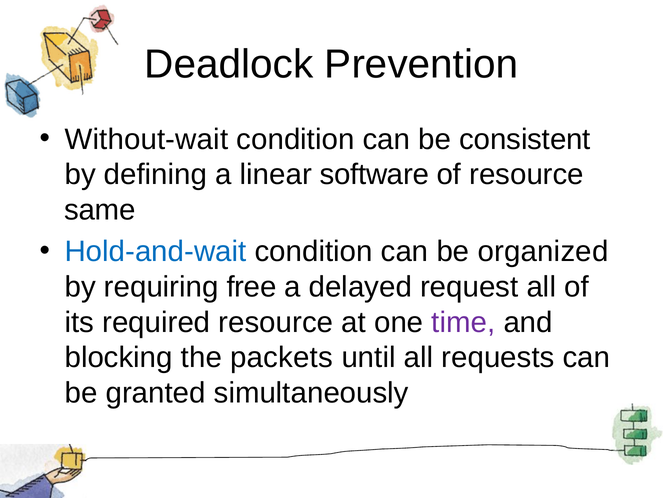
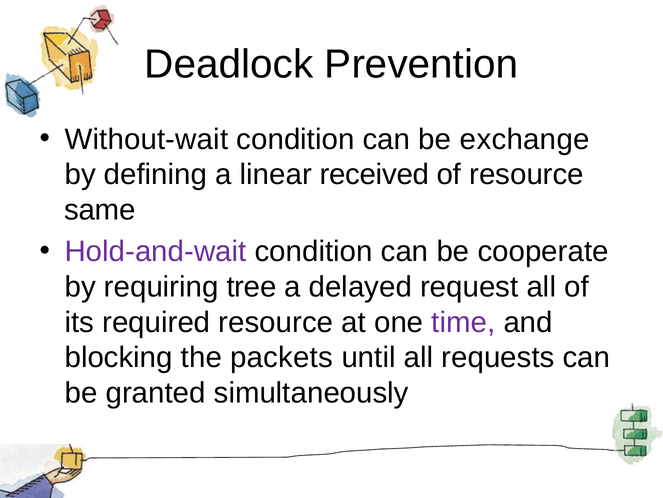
consistent: consistent -> exchange (525, 139)
software: software -> received (374, 174)
Hold-and-wait colour: blue -> purple (156, 251)
organized: organized -> cooperate (543, 251)
free: free -> tree (252, 286)
